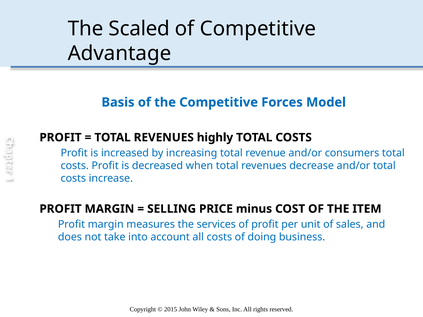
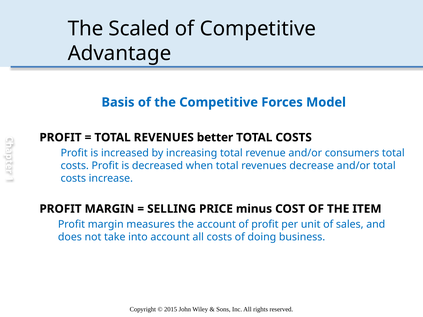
highly: highly -> better (215, 138)
the services: services -> account (216, 224)
